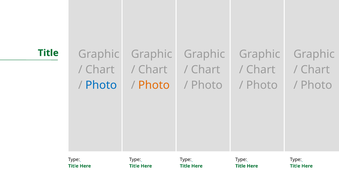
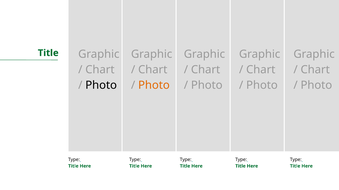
Photo colour: blue -> black (101, 86)
